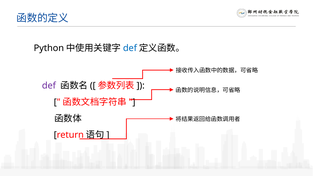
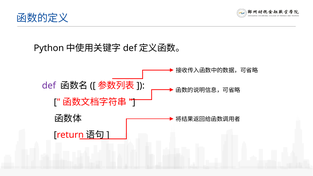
def colour: blue -> black (130, 48)
